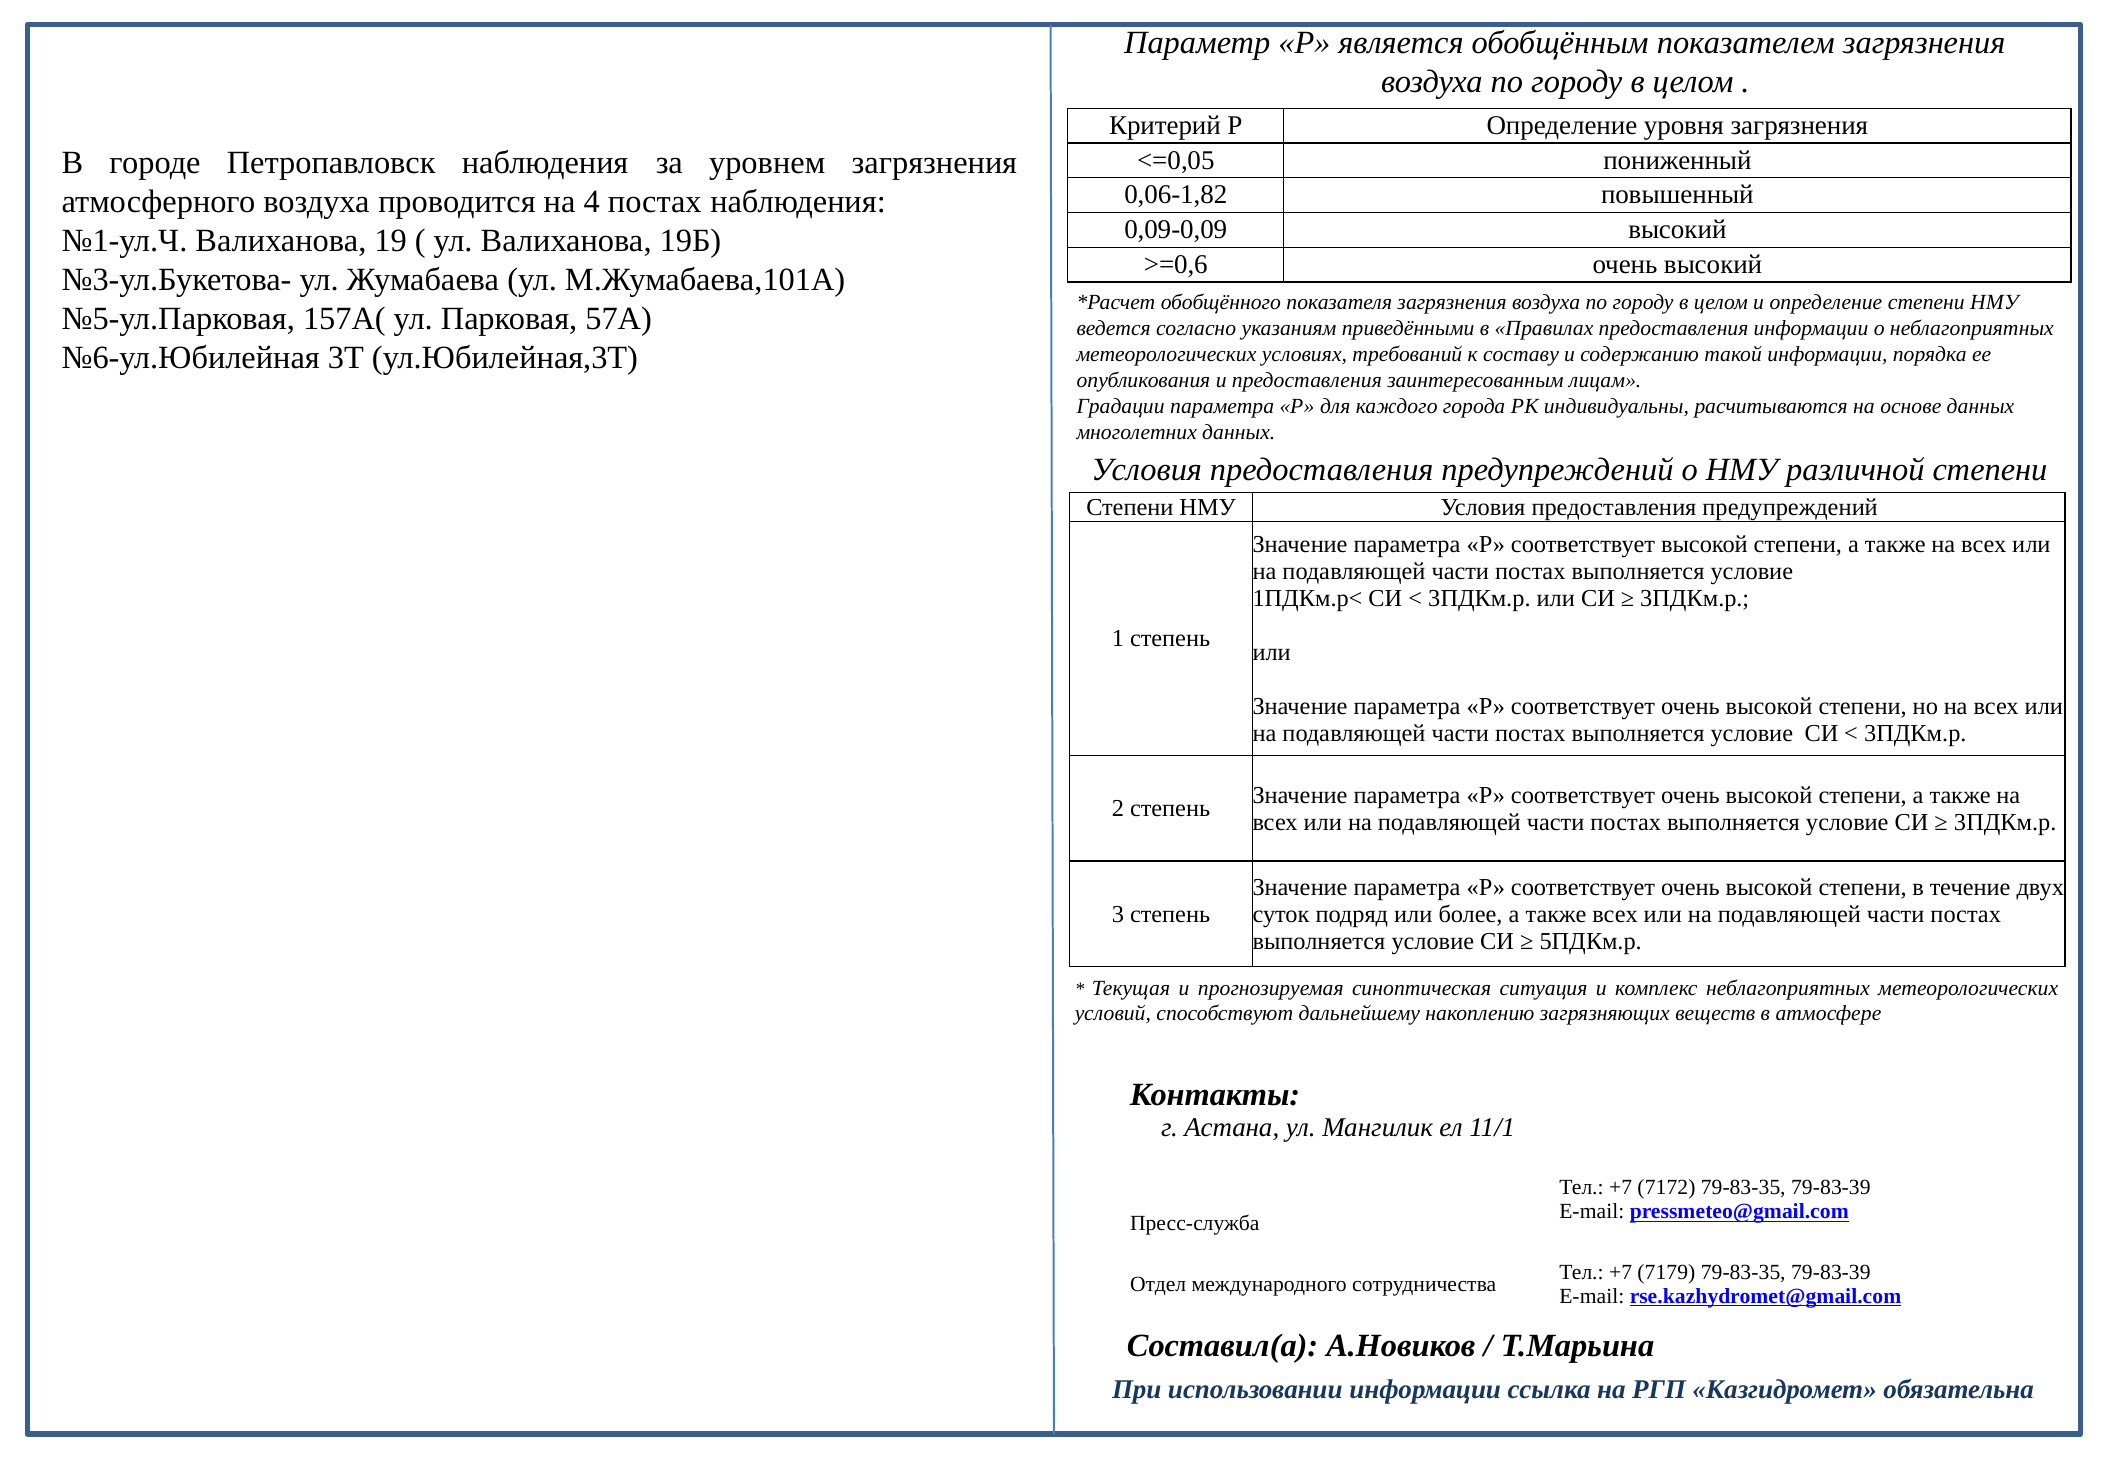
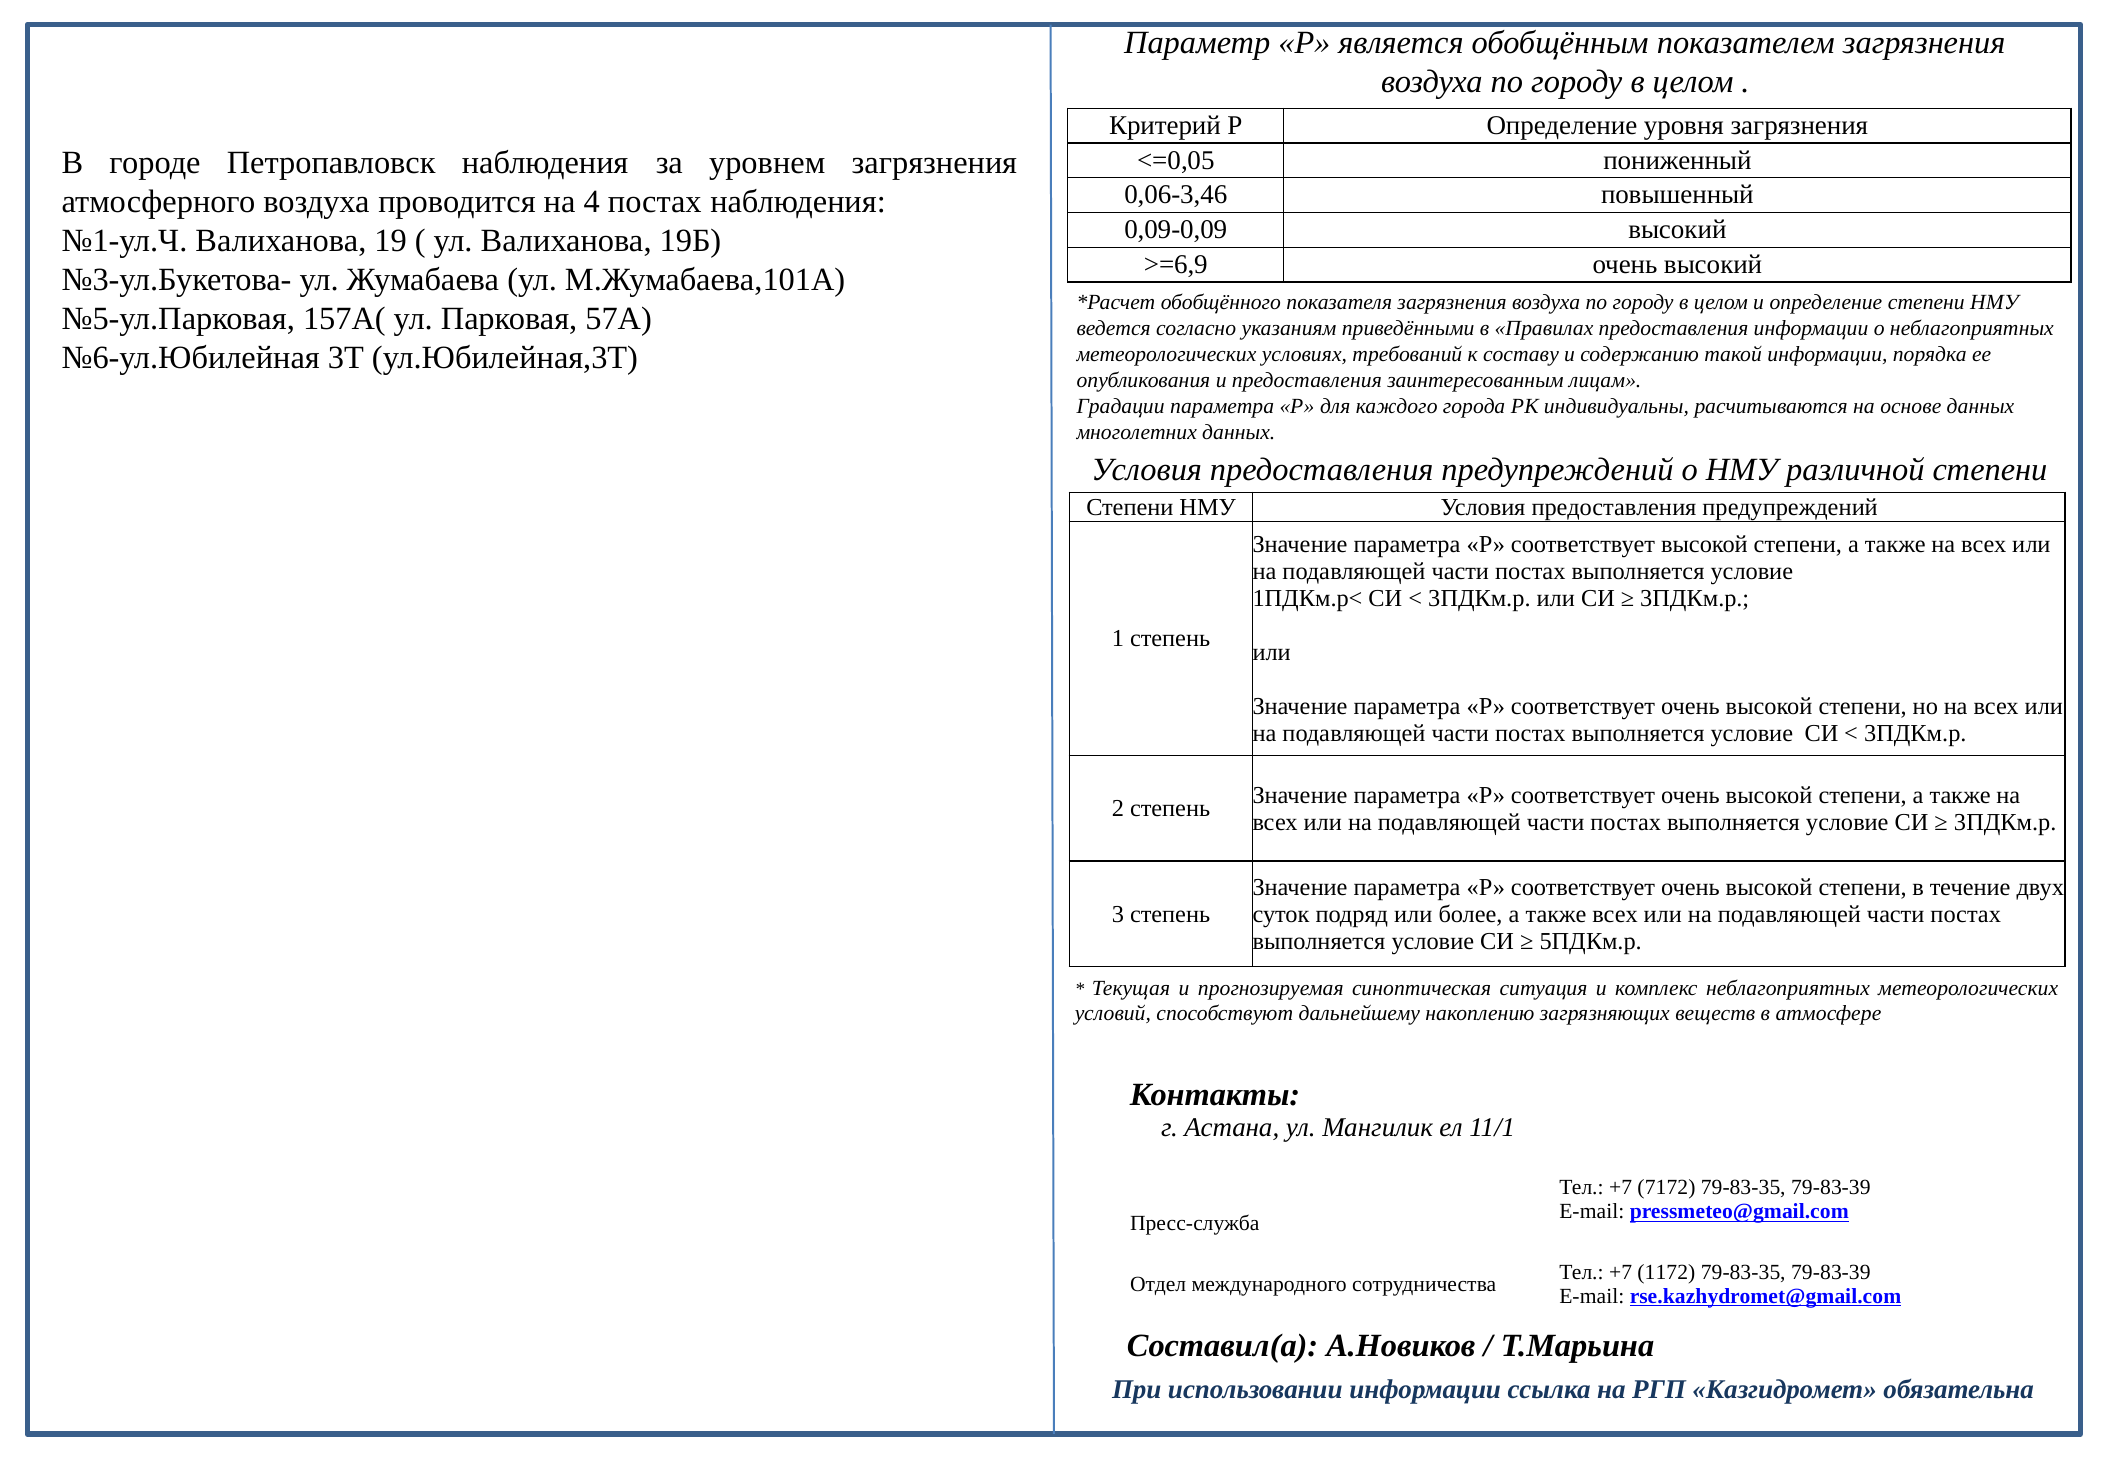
0,06-1,82: 0,06-1,82 -> 0,06-3,46 (1176, 195)
>=0,6: >=0,6 -> >=6,9 (1176, 264)
7179: 7179 -> 1172 (1666, 1272)
